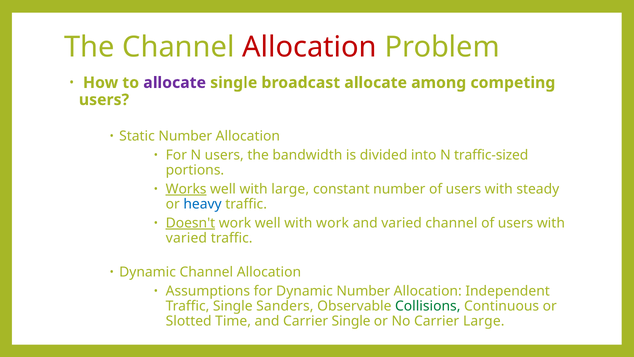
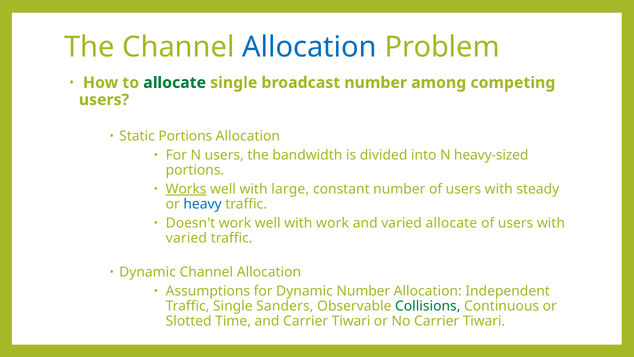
Allocation colour: red -> blue (310, 47)
allocate colour: purple -> green (175, 83)
broadcast allocate: allocate -> number (376, 83)
Static Number: Number -> Portions (185, 136)
traffic-sized: traffic-sized -> heavy-sized (491, 155)
Doesn't underline: present -> none (190, 223)
varied channel: channel -> allocate (451, 223)
and Carrier Single: Single -> Tiwari (351, 321)
No Carrier Large: Large -> Tiwari (484, 321)
